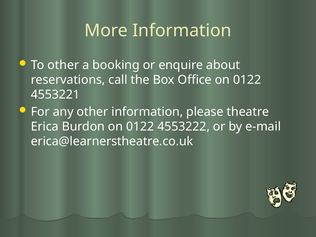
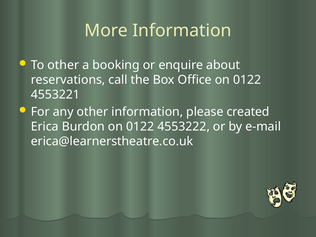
theatre: theatre -> created (248, 112)
